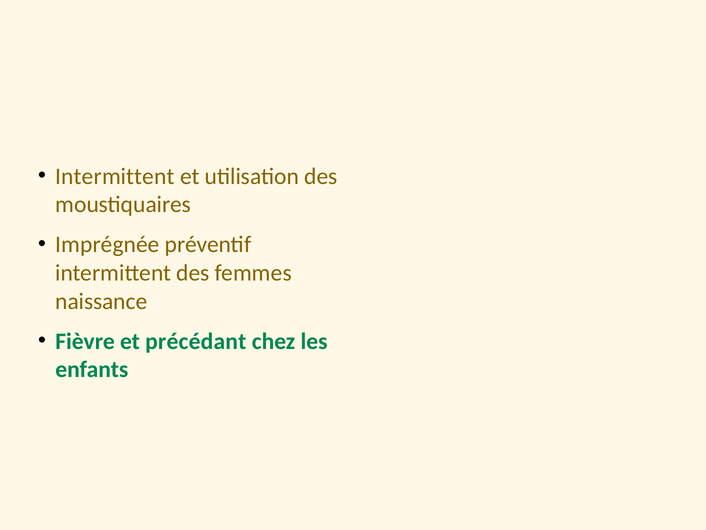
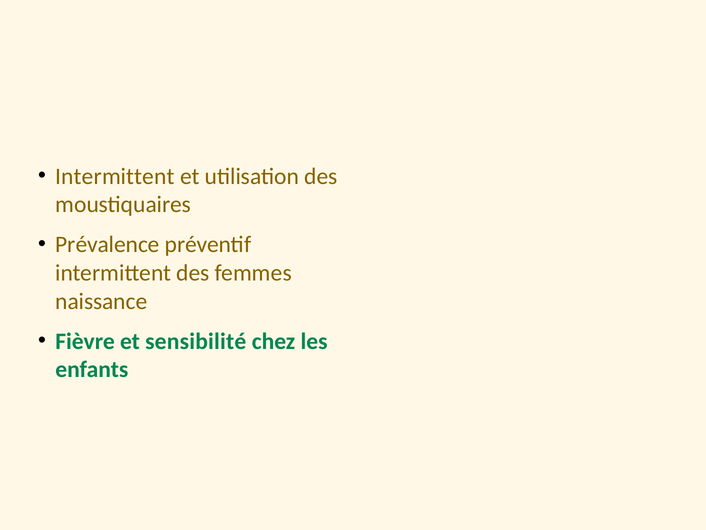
Imprégnée: Imprégnée -> Prévalence (108, 244)
précédant: précédant -> sensibilité (196, 341)
